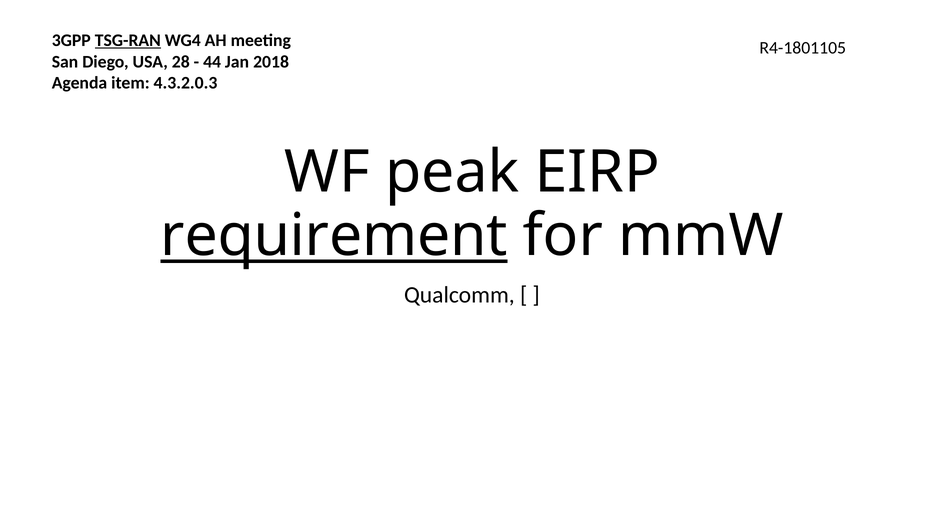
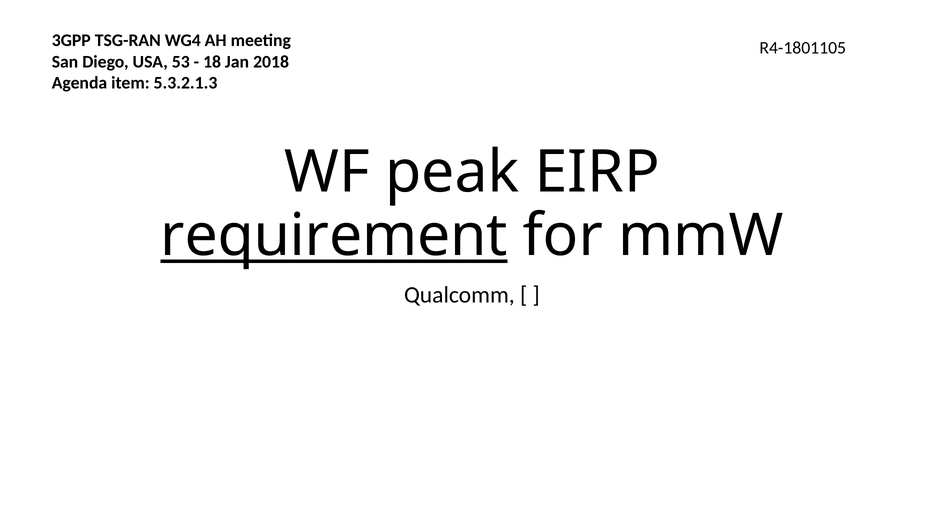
TSG-RAN underline: present -> none (128, 41)
28: 28 -> 53 (181, 62)
44: 44 -> 18 (212, 62)
4.3.2.0.3: 4.3.2.0.3 -> 5.3.2.1.3 (185, 83)
